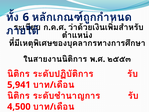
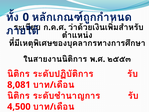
6: 6 -> 0 (26, 17)
5,941: 5,941 -> 8,081 (19, 85)
